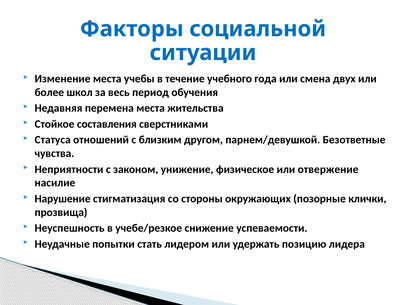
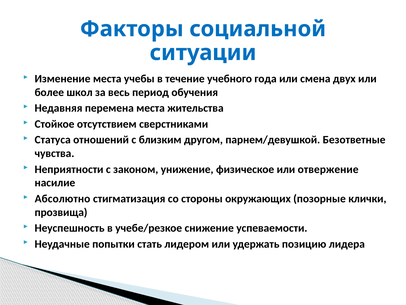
составления: составления -> отсутствием (107, 124)
Нарушение: Нарушение -> Абсолютно (62, 198)
